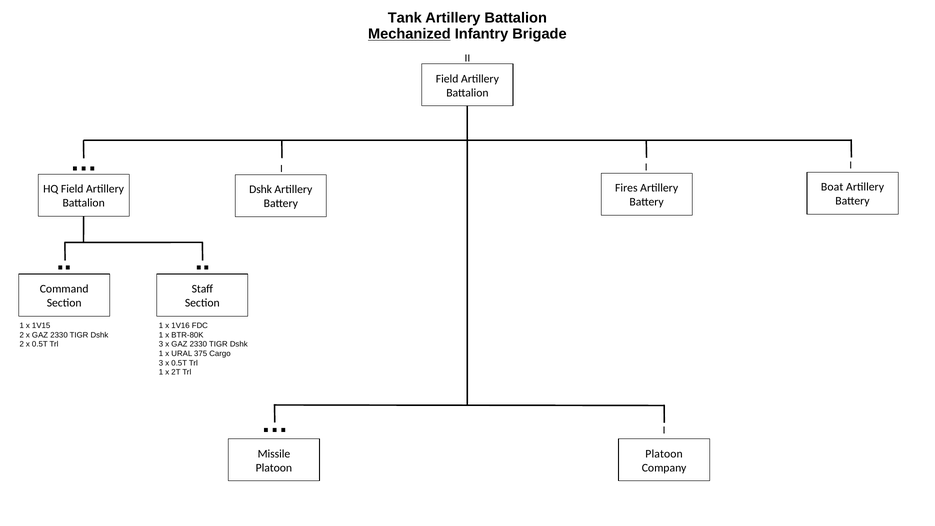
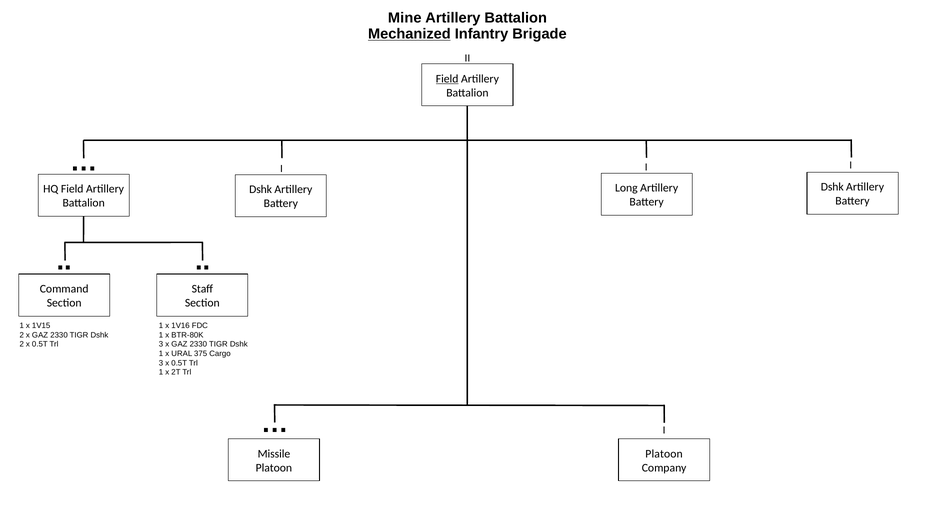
Tank: Tank -> Mine (405, 18)
Field underline: none -> present (447, 79)
Boat: Boat -> Dshk (832, 187)
Fires: Fires -> Long (626, 188)
